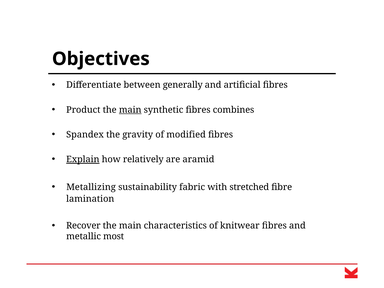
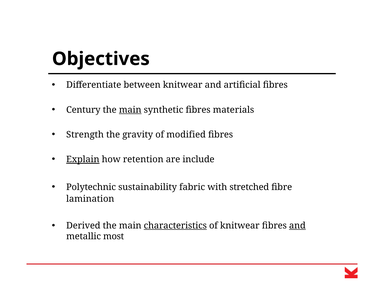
between generally: generally -> knitwear (183, 85)
Product: Product -> Century (83, 110)
combines: combines -> materials (233, 110)
Spandex: Spandex -> Strength (85, 135)
relatively: relatively -> retention (143, 159)
aramid: aramid -> include (198, 159)
Metallizing: Metallizing -> Polytechnic (91, 187)
Recover: Recover -> Derived (83, 226)
characteristics underline: none -> present (175, 226)
and underline: none -> present (297, 226)
